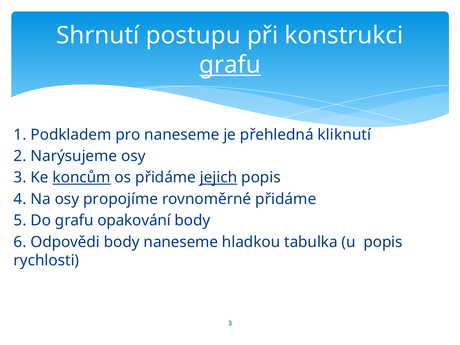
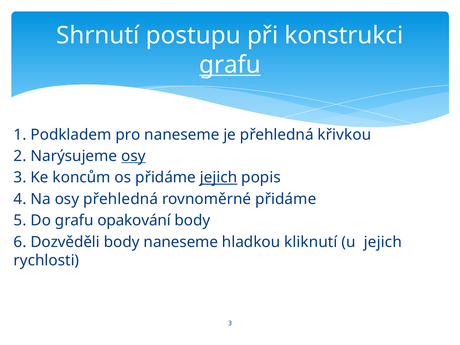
kliknutí: kliknutí -> křivkou (344, 135)
osy underline: none -> present (133, 156)
koncům underline: present -> none (82, 178)
osy propojíme: propojíme -> přehledná (121, 199)
Odpovědi: Odpovědi -> Dozvěděli (65, 242)
tabulka: tabulka -> kliknutí (311, 242)
u popis: popis -> jejich (383, 242)
